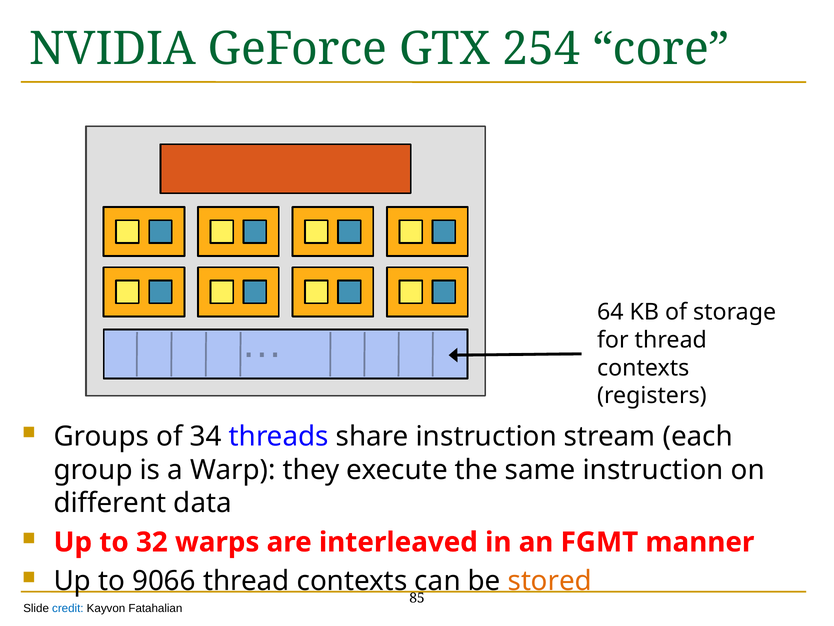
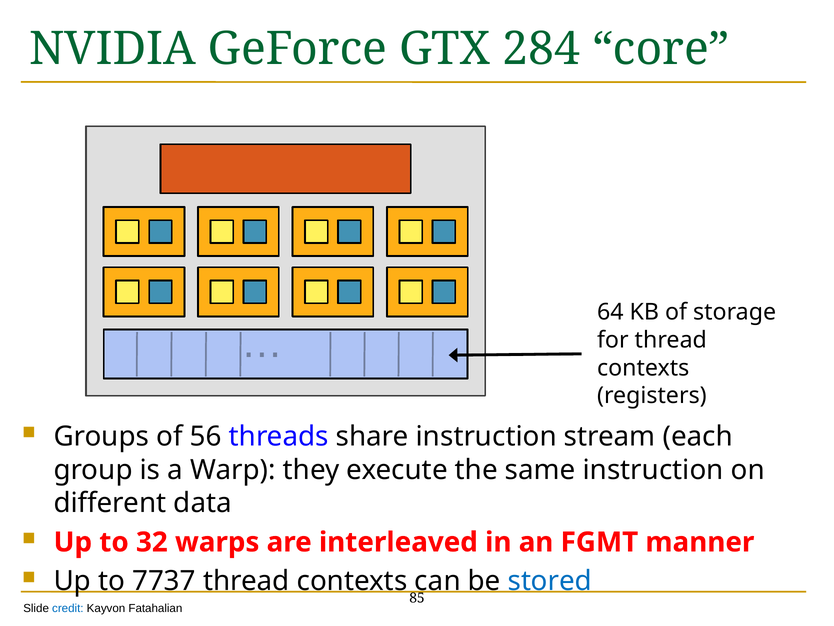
254: 254 -> 284 (541, 49)
34: 34 -> 56 (206, 436)
9066: 9066 -> 7737 (164, 581)
stored colour: orange -> blue (550, 581)
